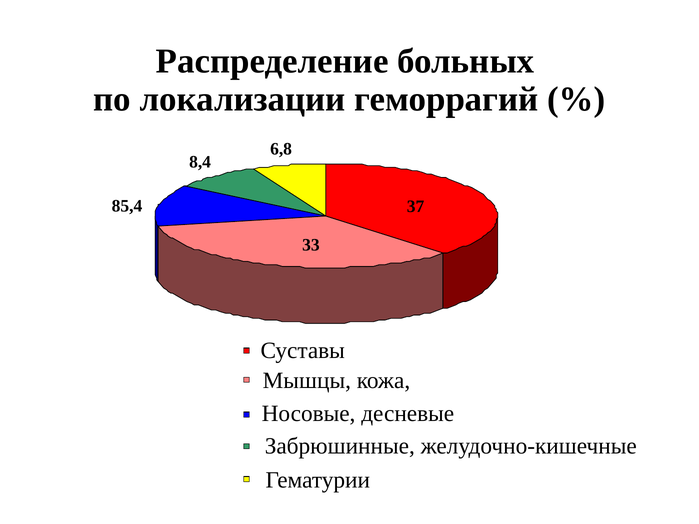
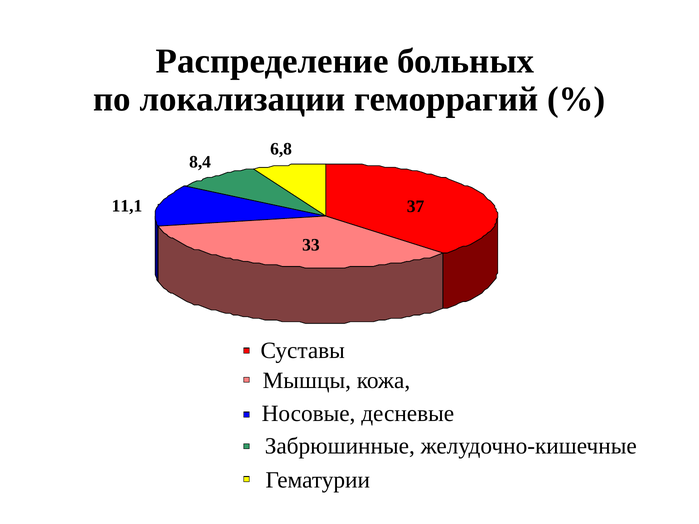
85,4: 85,4 -> 11,1 (127, 206)
